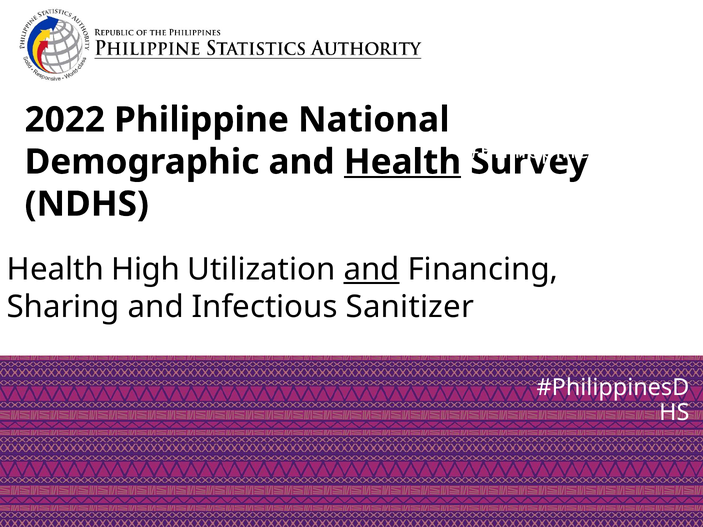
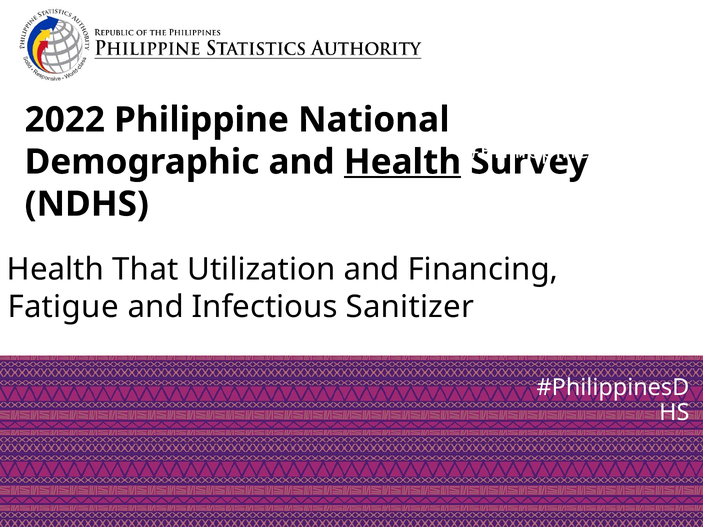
High: High -> That (145, 270)
and underline: present -> none (372, 270)
Sharing: Sharing -> Fatigue (63, 307)
